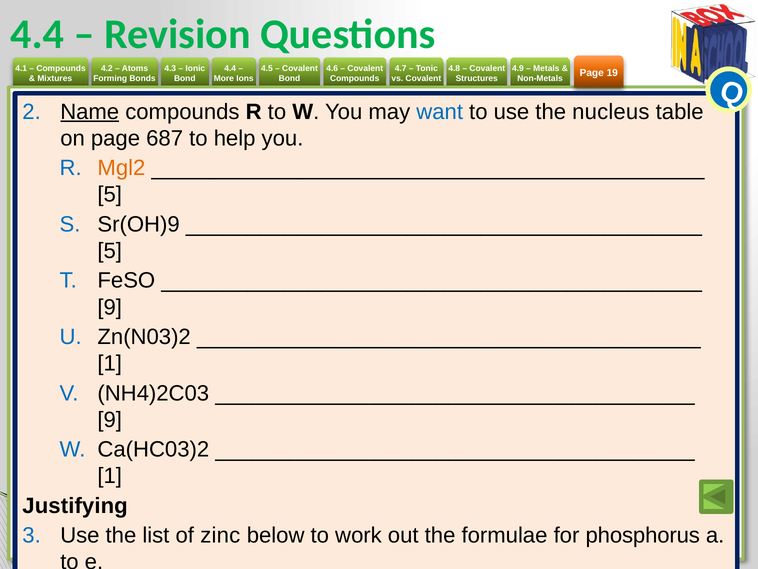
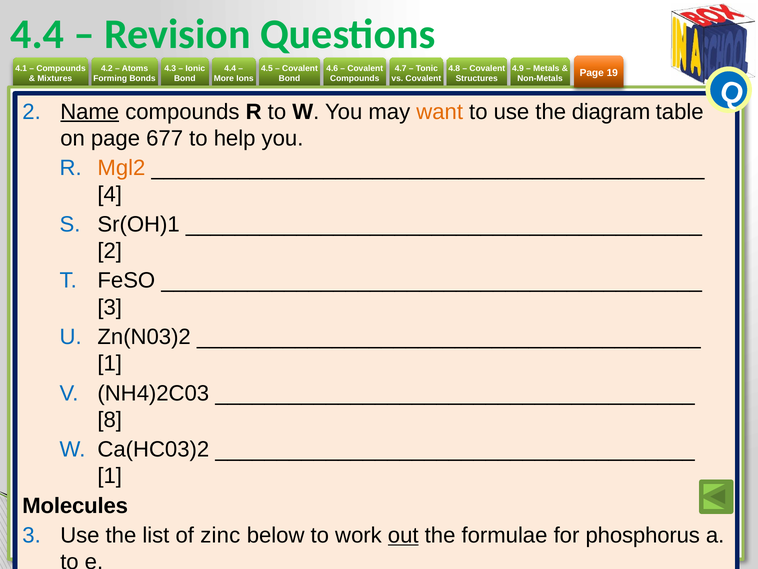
want colour: blue -> orange (440, 112)
nucleus: nucleus -> diagram (611, 112)
687: 687 -> 677 (165, 138)
5: 5 -> 4 (110, 194)
Sr(OH)9: Sr(OH)9 -> Sr(OH)1 (139, 224)
5: 5 -> 2 (110, 251)
9: 9 -> 3 (110, 307)
9: 9 -> 8 (110, 419)
Justifying: Justifying -> Molecules (75, 505)
out underline: none -> present (403, 535)
